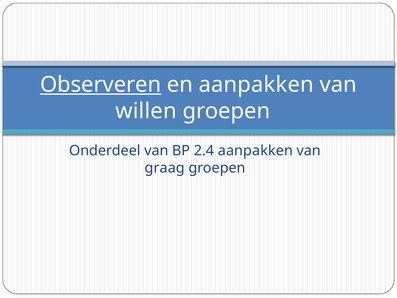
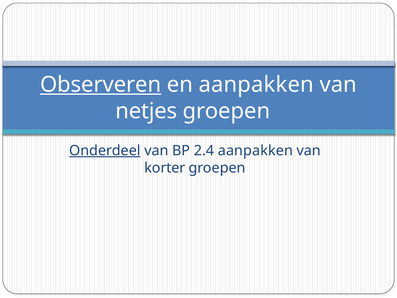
willen: willen -> netjes (146, 111)
Onderdeel underline: none -> present (105, 151)
graag: graag -> korter (165, 168)
